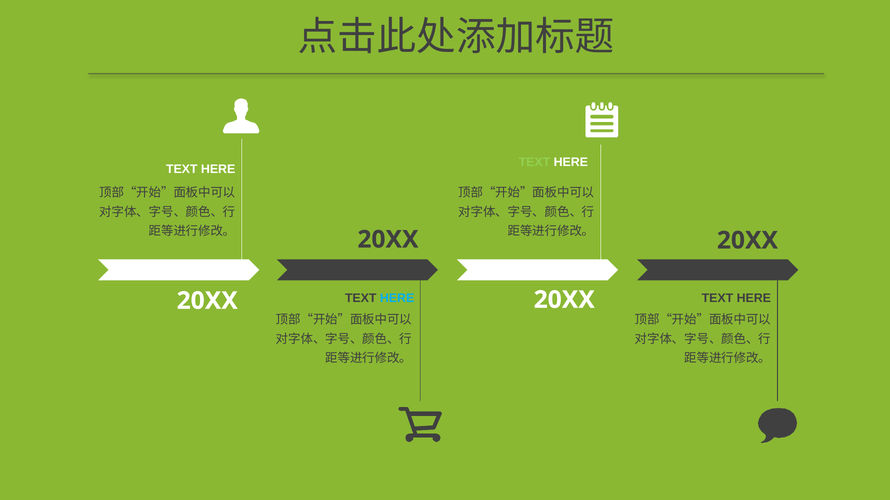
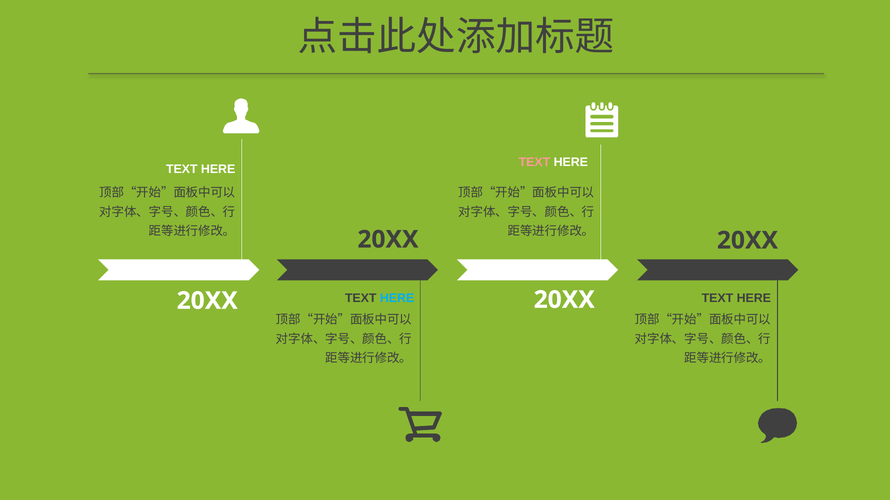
TEXT colour: light green -> pink (534, 162)
